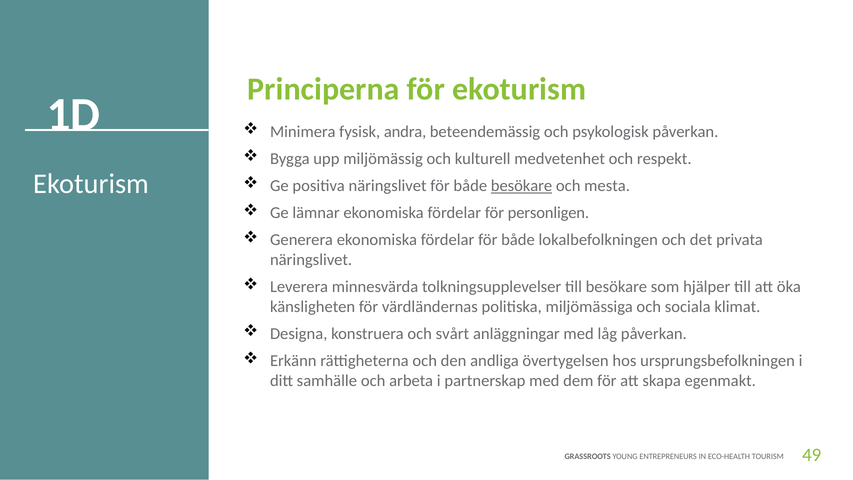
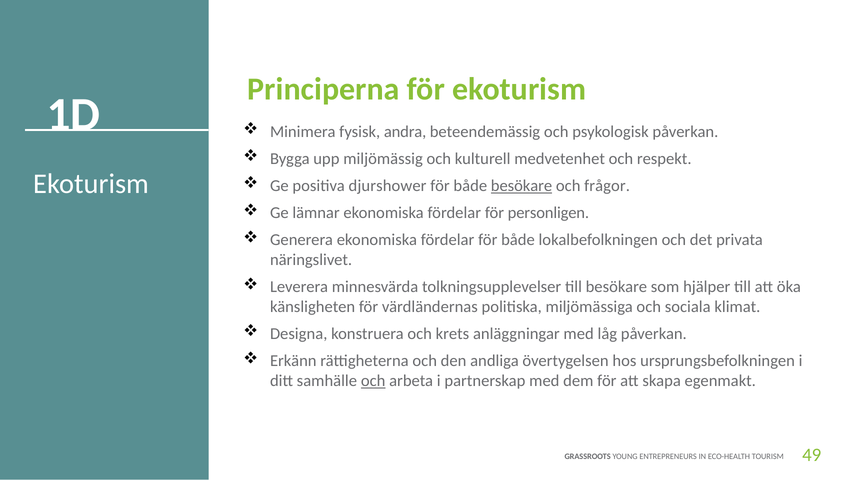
positiva näringslivet: näringslivet -> djurshower (388, 186)
mesta: mesta -> frågor (607, 186)
svårt: svårt -> krets (452, 334)
och underline: none -> present (373, 381)
